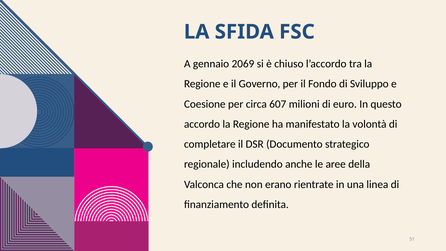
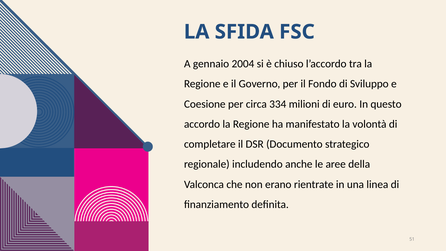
2069: 2069 -> 2004 (243, 64)
607: 607 -> 334 (278, 104)
